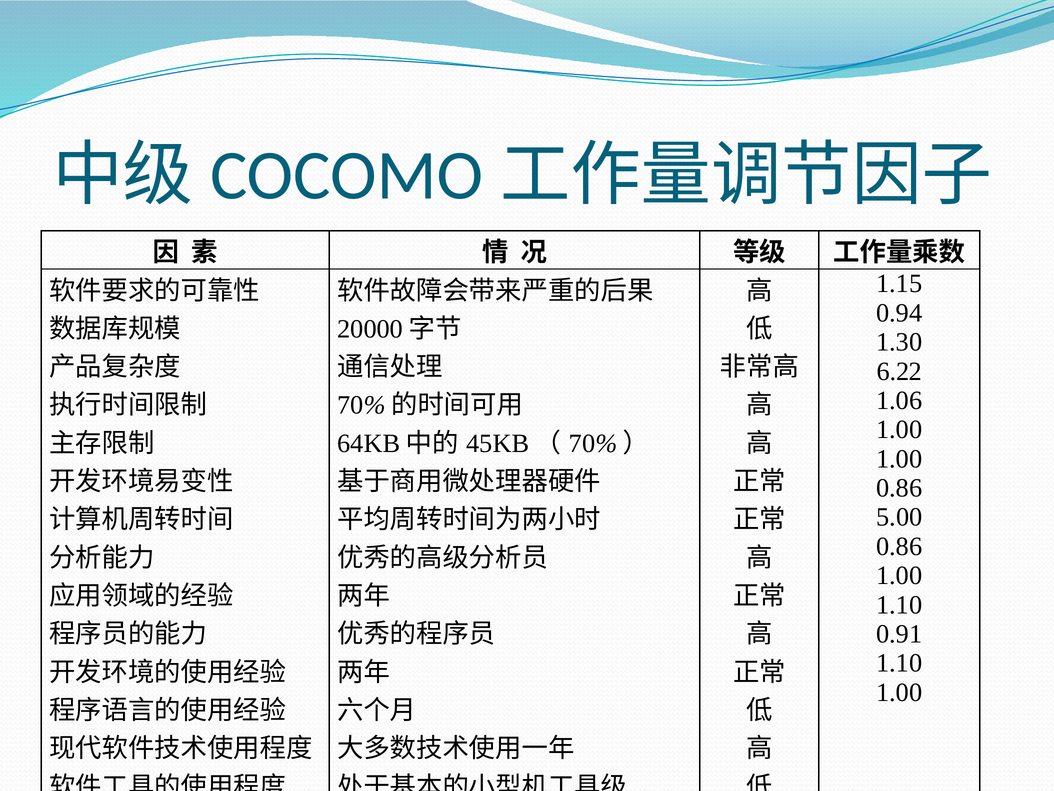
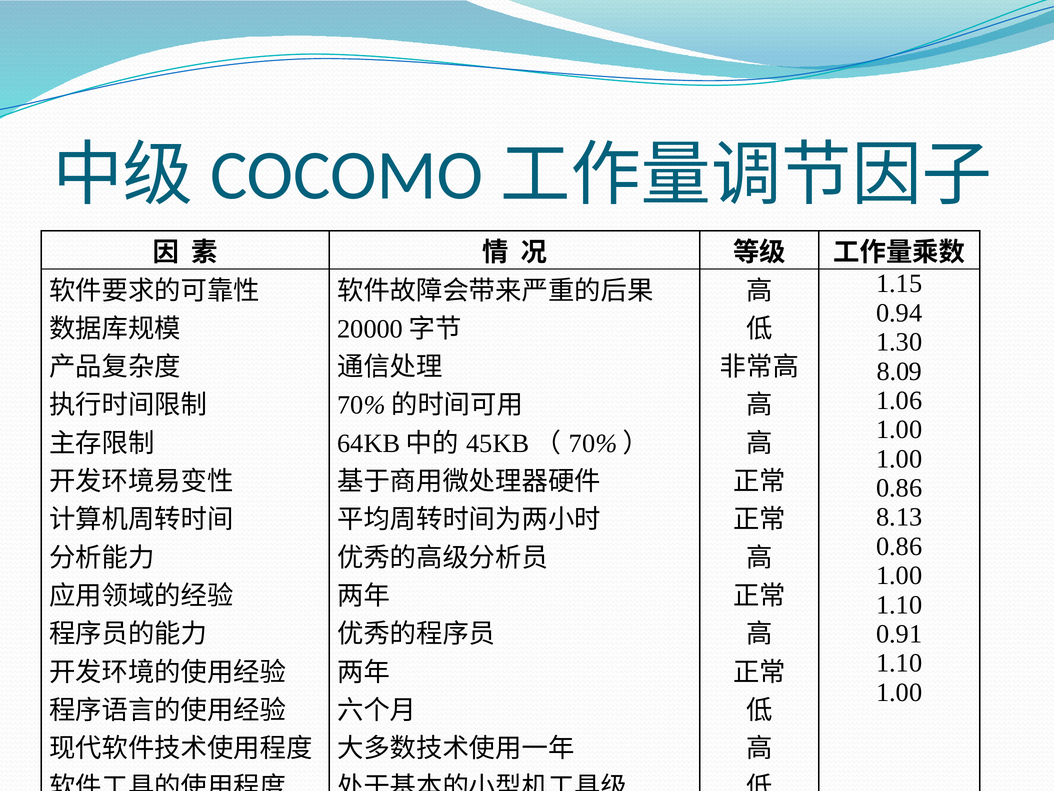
6.22: 6.22 -> 8.09 (899, 371)
5.00: 5.00 -> 8.13 (899, 517)
